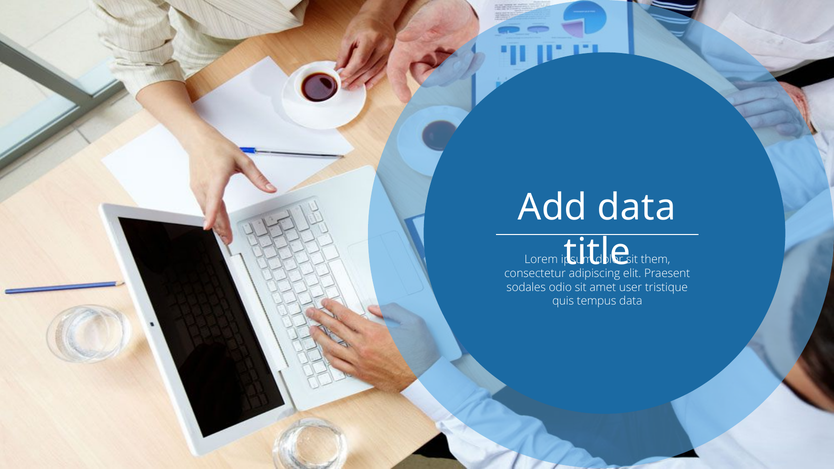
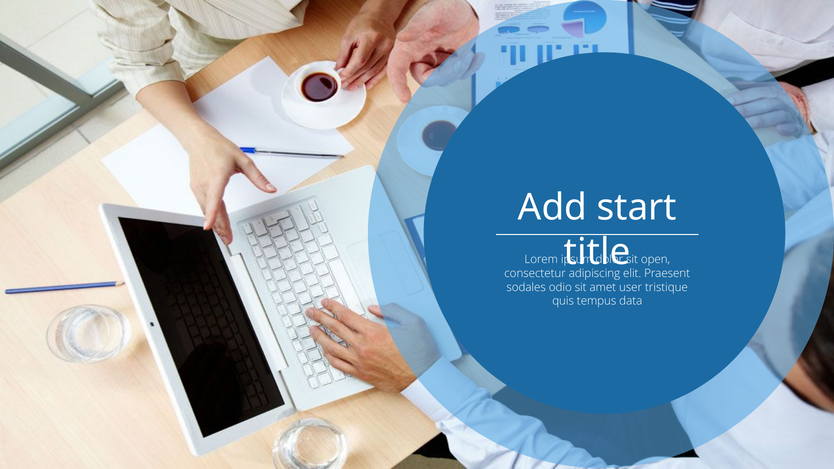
Add data: data -> start (637, 207)
them: them -> open (655, 259)
